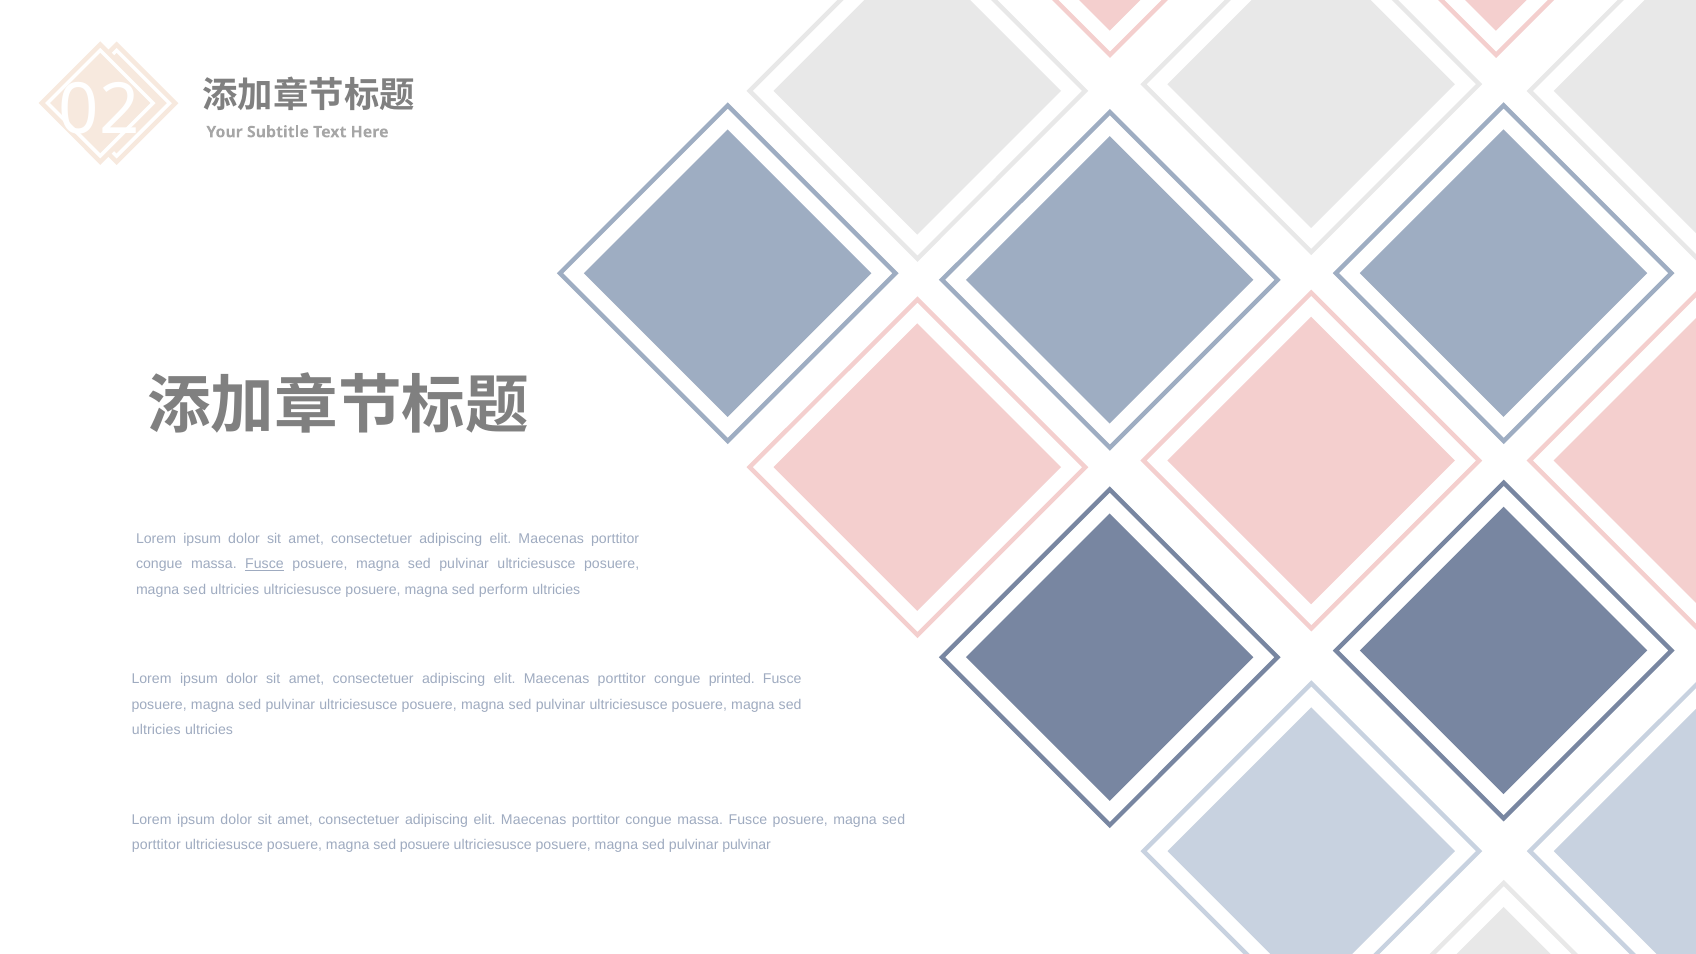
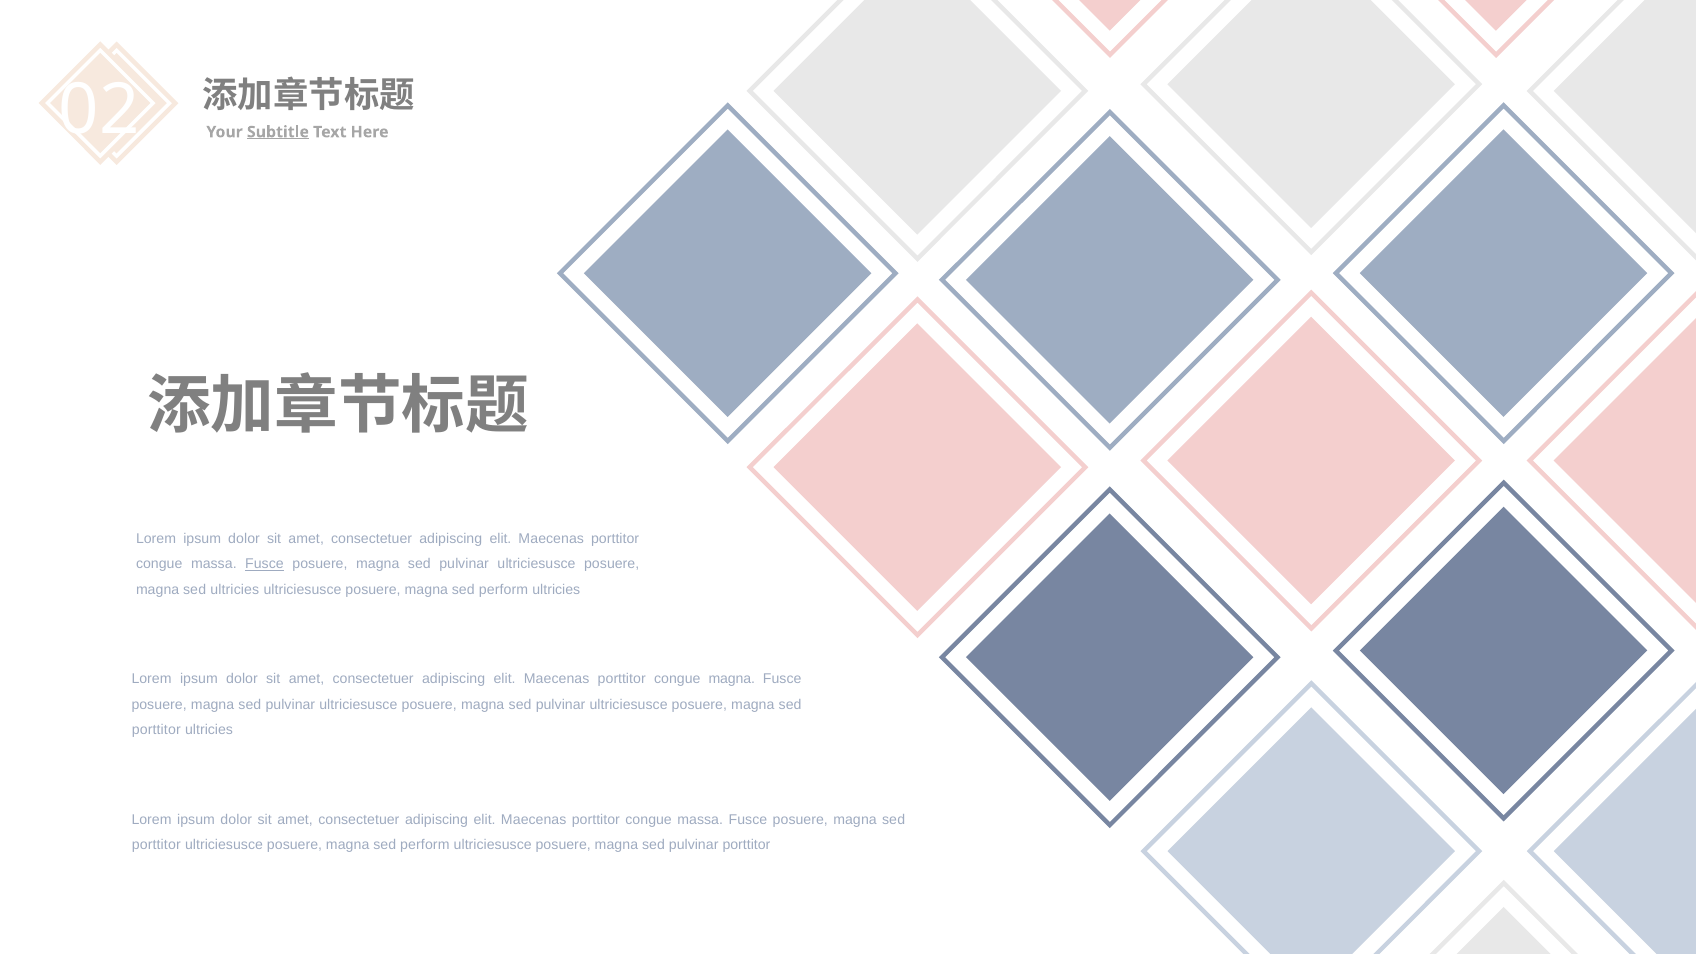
Subtitle underline: none -> present (278, 132)
congue printed: printed -> magna (732, 679)
ultricies: ultricies -> porttitor (156, 730)
posuere: posuere -> perform (425, 845)
pulvinar pulvinar: pulvinar -> porttitor (746, 845)
